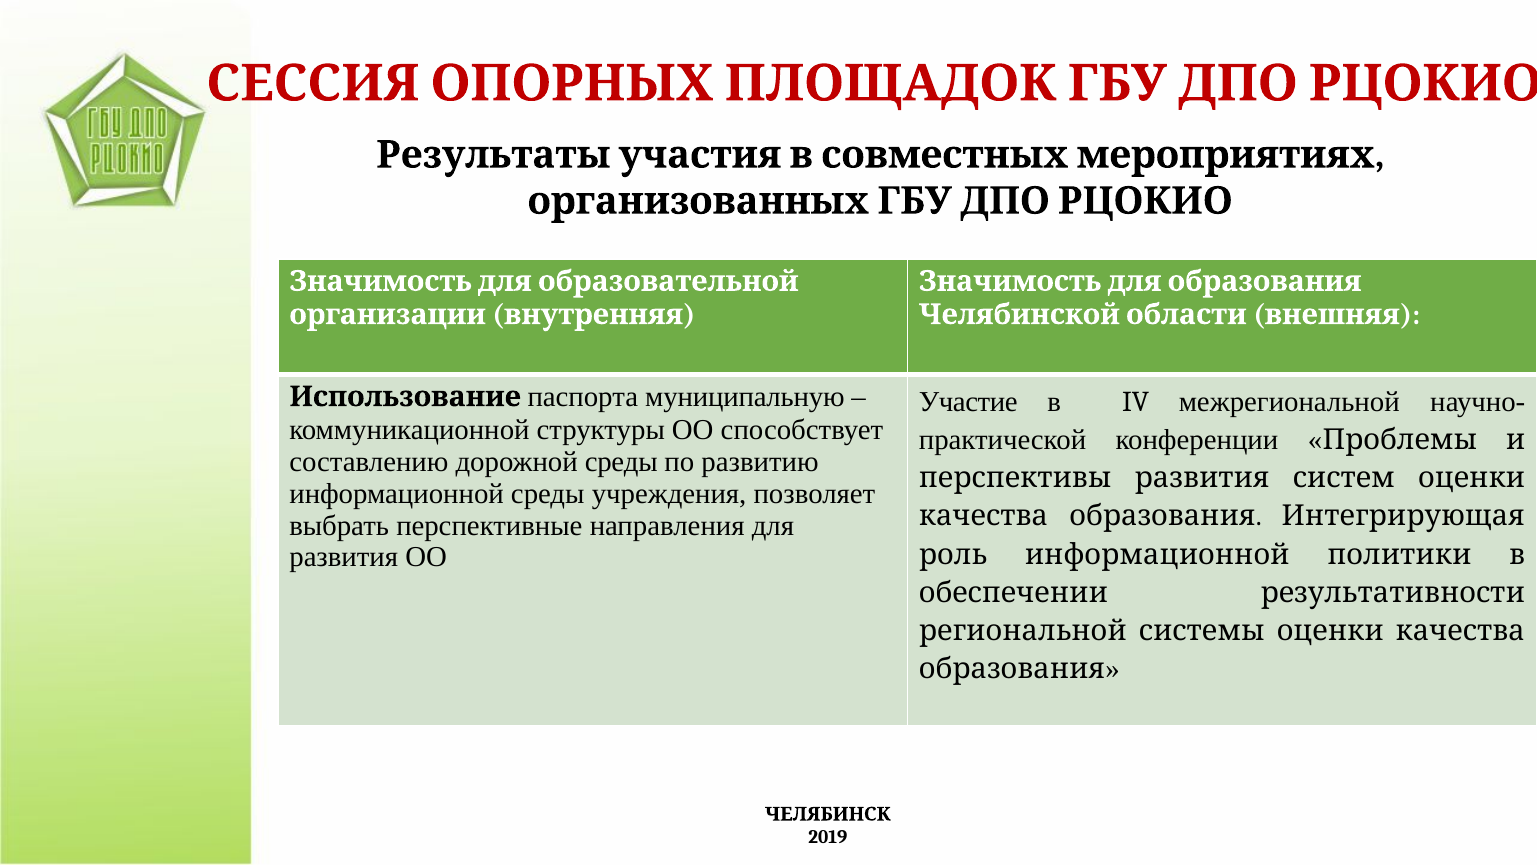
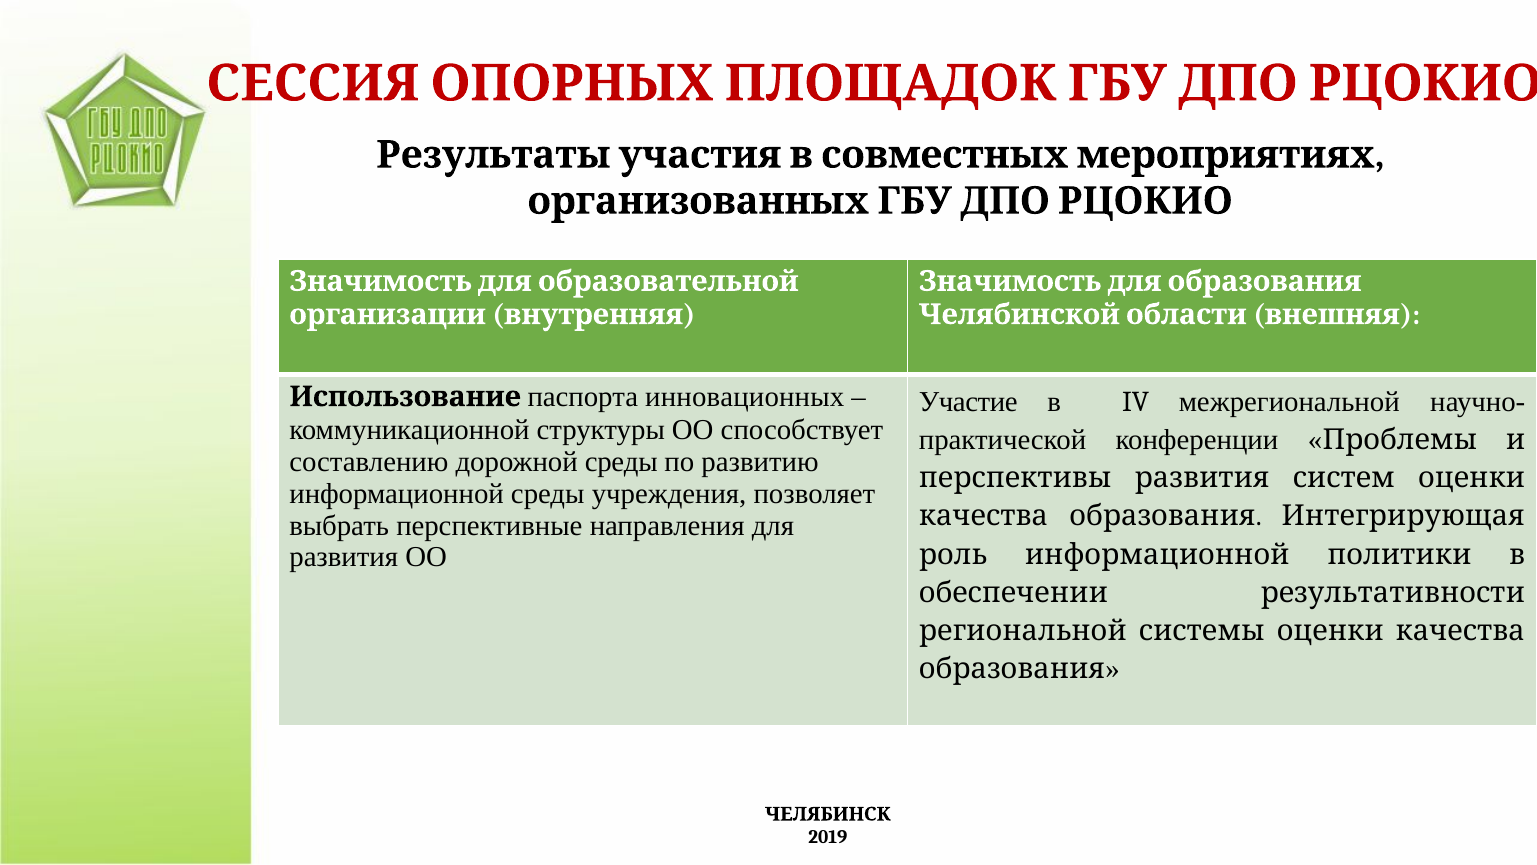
муниципальную: муниципальную -> инновационных (745, 396)
